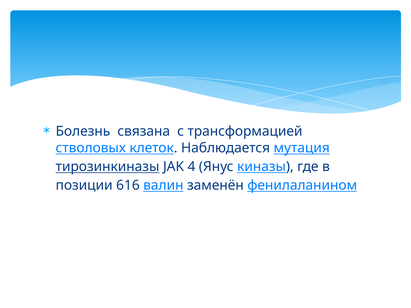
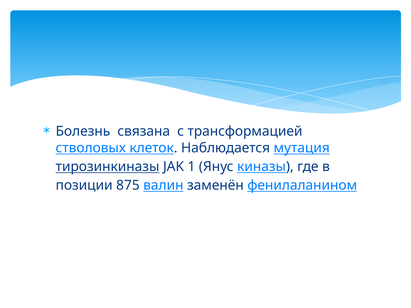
4: 4 -> 1 (191, 167)
616: 616 -> 875 (128, 185)
